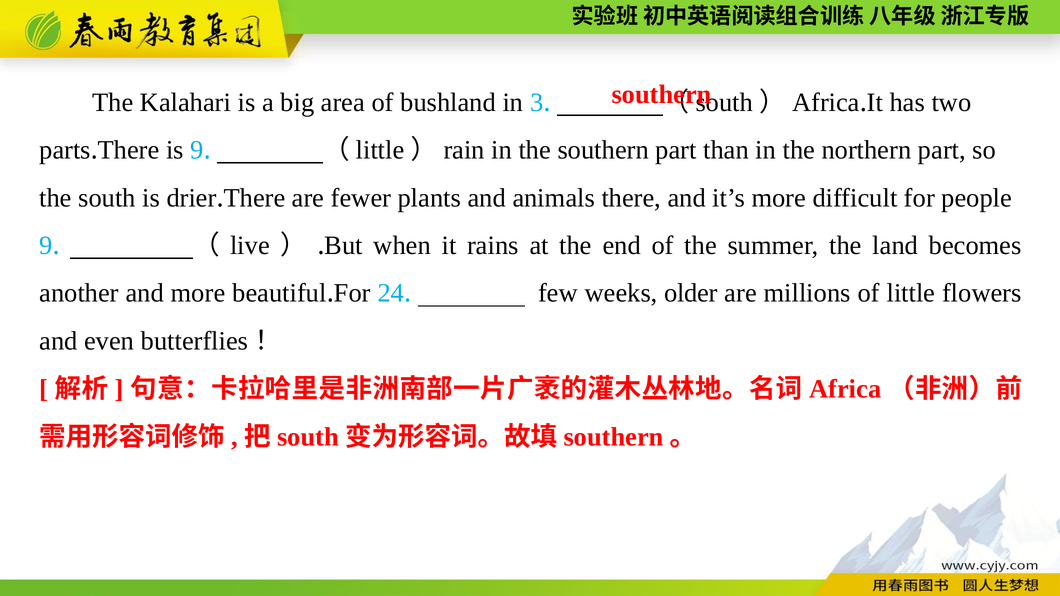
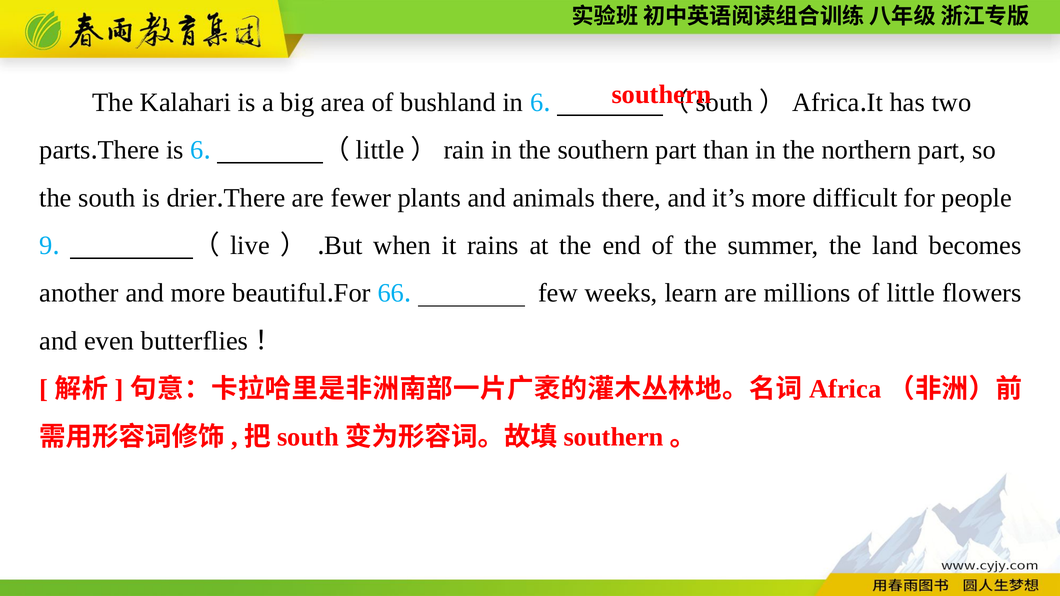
in 3: 3 -> 6 (537, 103)
is 9: 9 -> 6 (197, 150)
24: 24 -> 66 (391, 293)
older: older -> learn (691, 293)
